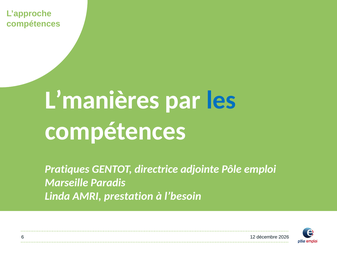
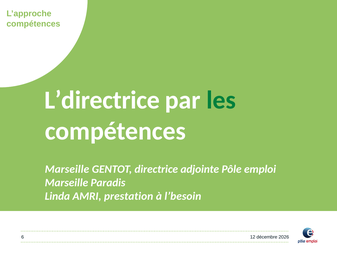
L’manières: L’manières -> L’directrice (102, 100)
les colour: blue -> green (221, 100)
Pratiques: Pratiques -> Marseille (67, 169)
